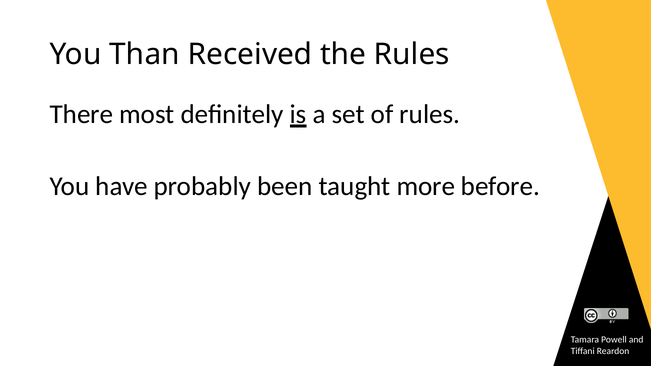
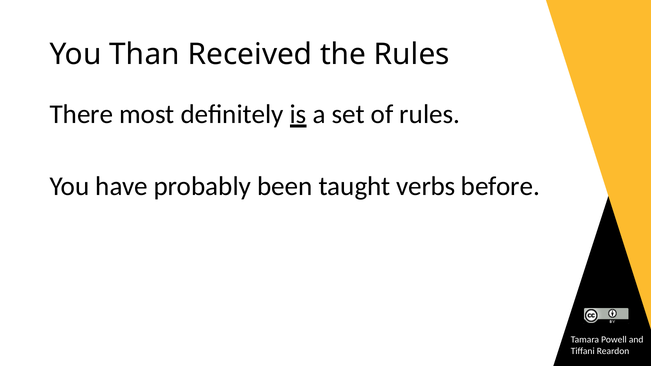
more: more -> verbs (426, 187)
